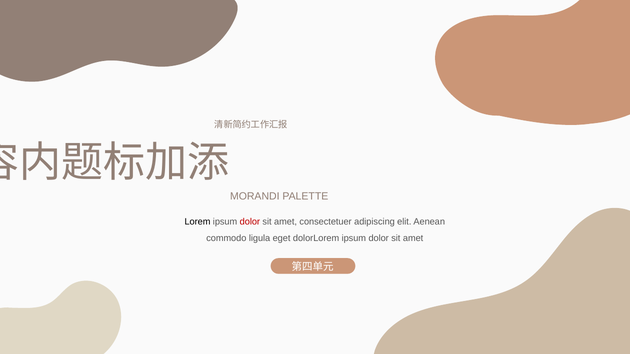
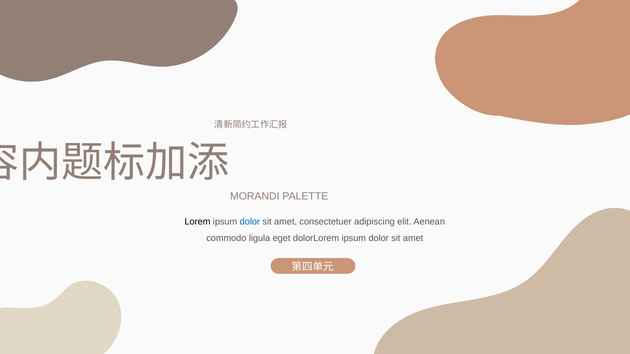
dolor colour: red -> blue (250, 222)
